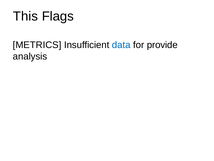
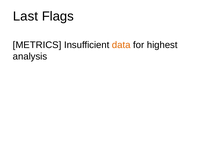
This: This -> Last (25, 16)
data colour: blue -> orange (121, 45)
provide: provide -> highest (162, 45)
